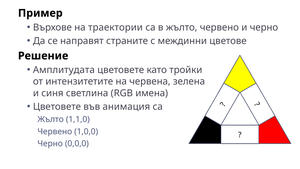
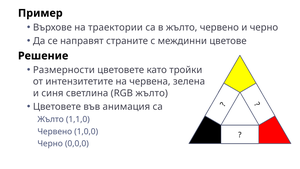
Амплитудата: Амплитудата -> Размерности (64, 70)
RGB имена: имена -> жълто (152, 93)
